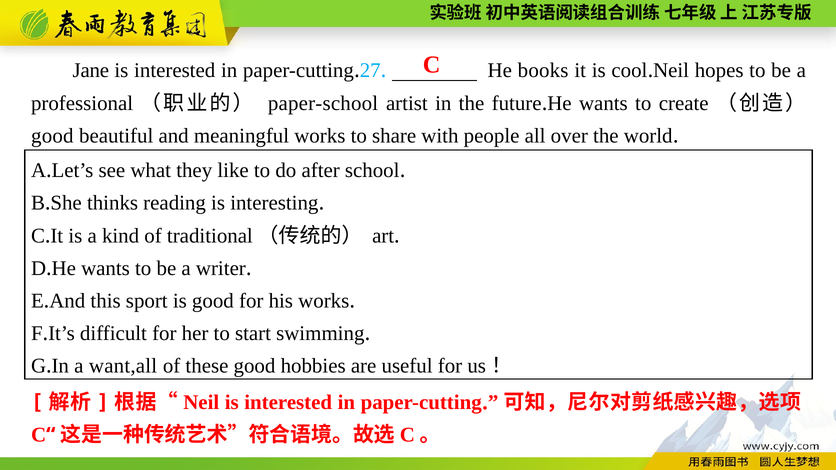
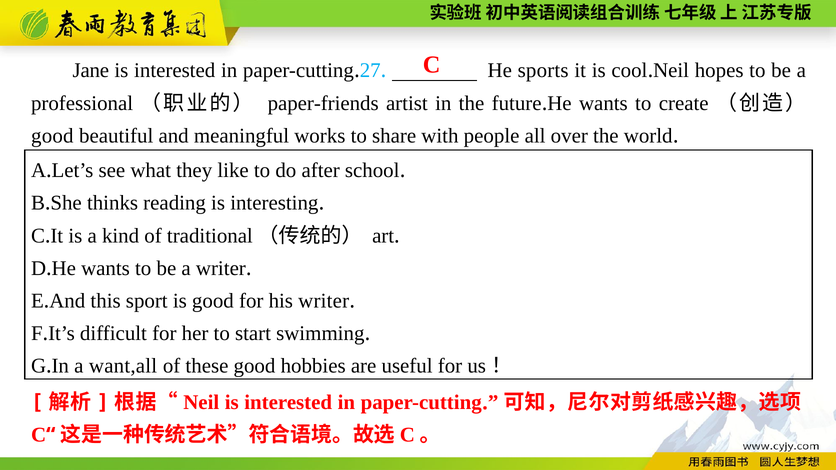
books: books -> sports (543, 71)
paper-school: paper-school -> paper-friends (323, 103)
his works: works -> writer (324, 301)
